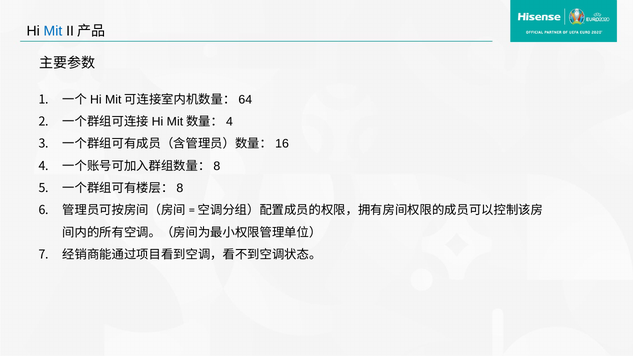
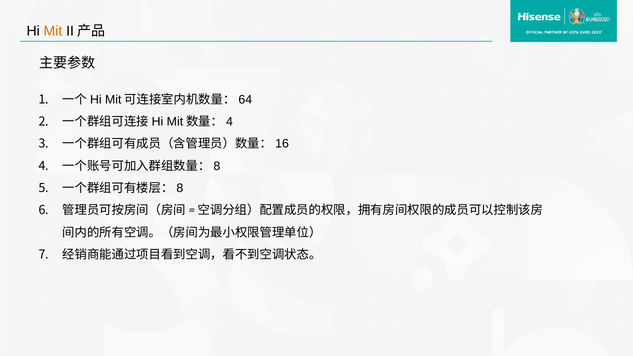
Mit colour: blue -> orange (53, 31)
